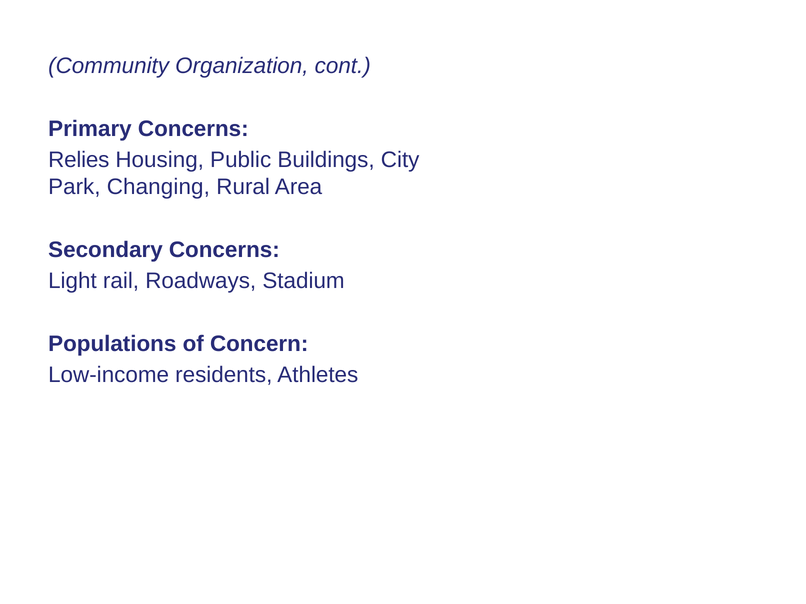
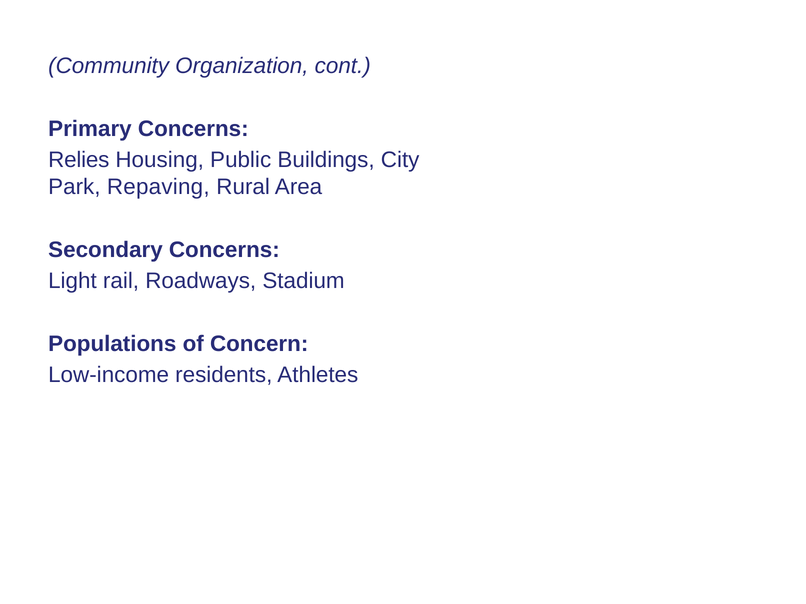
Changing: Changing -> Repaving (158, 187)
